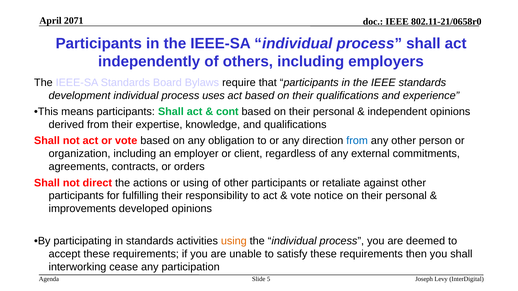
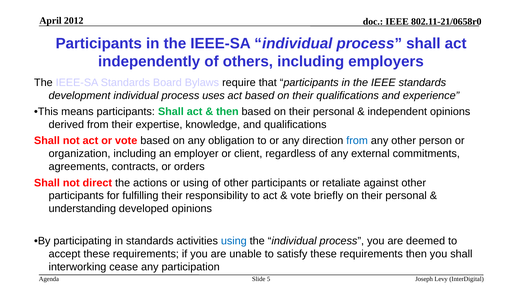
2071: 2071 -> 2012 (74, 21)
cont: cont -> then (227, 112)
notice: notice -> briefly (329, 196)
improvements: improvements -> understanding (82, 209)
using colour: orange -> blue (234, 241)
